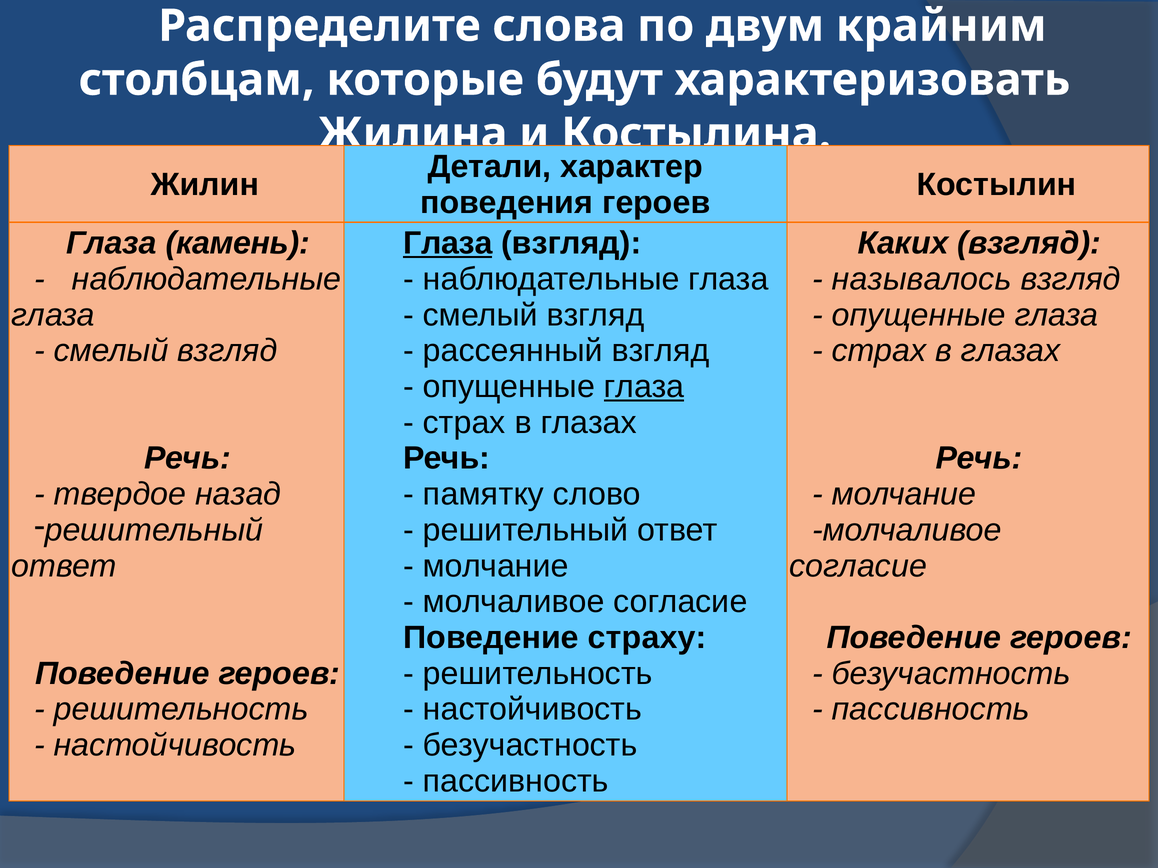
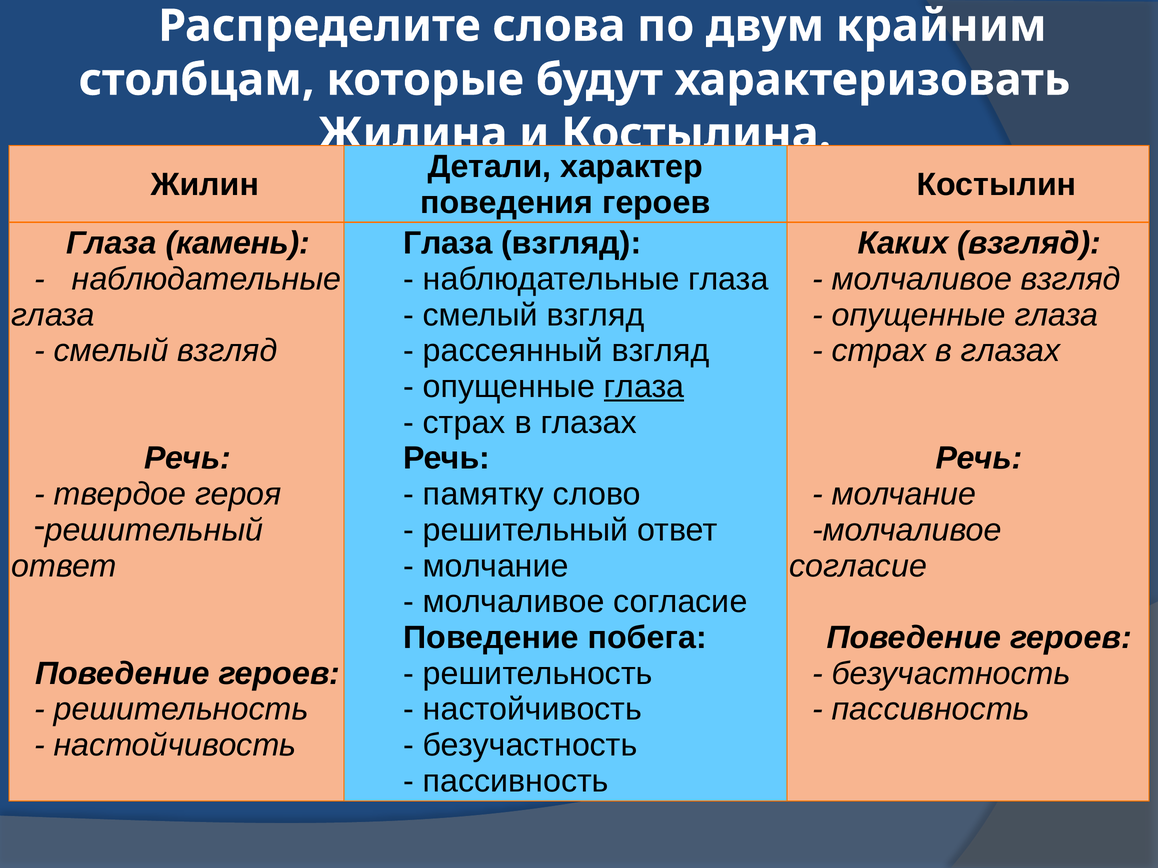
Глаза underline: present -> none (448, 243)
называлось: называлось -> молчаливое (922, 279)
назад: назад -> героя (238, 494)
страху: страху -> побега (647, 638)
